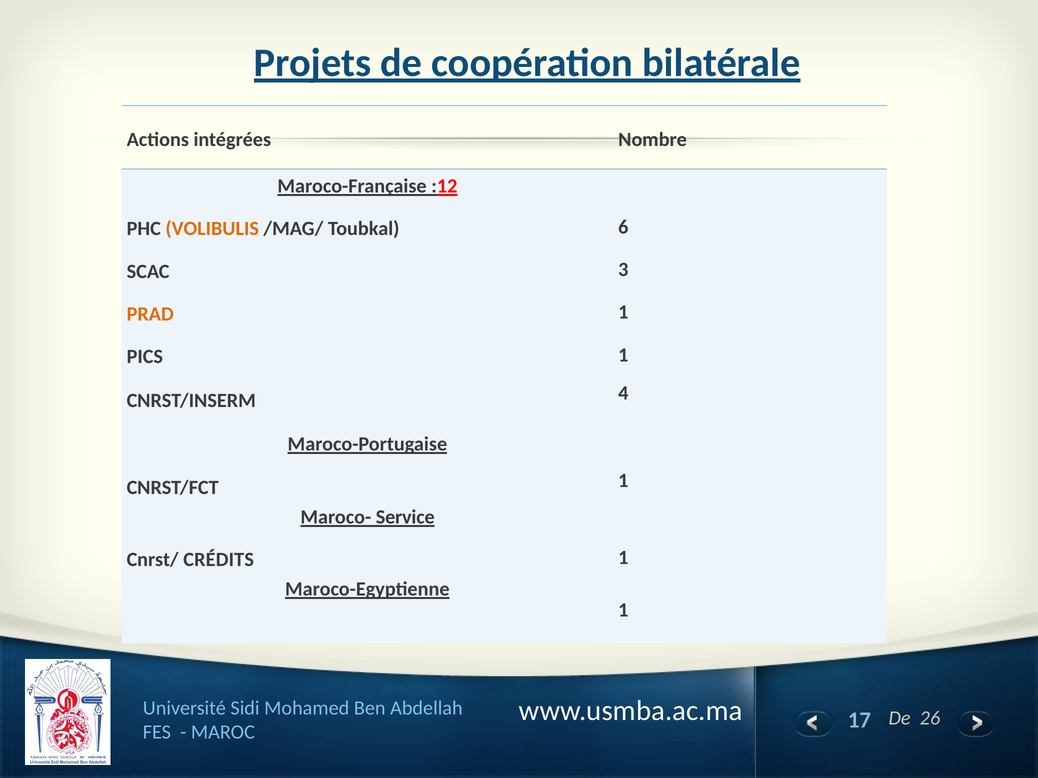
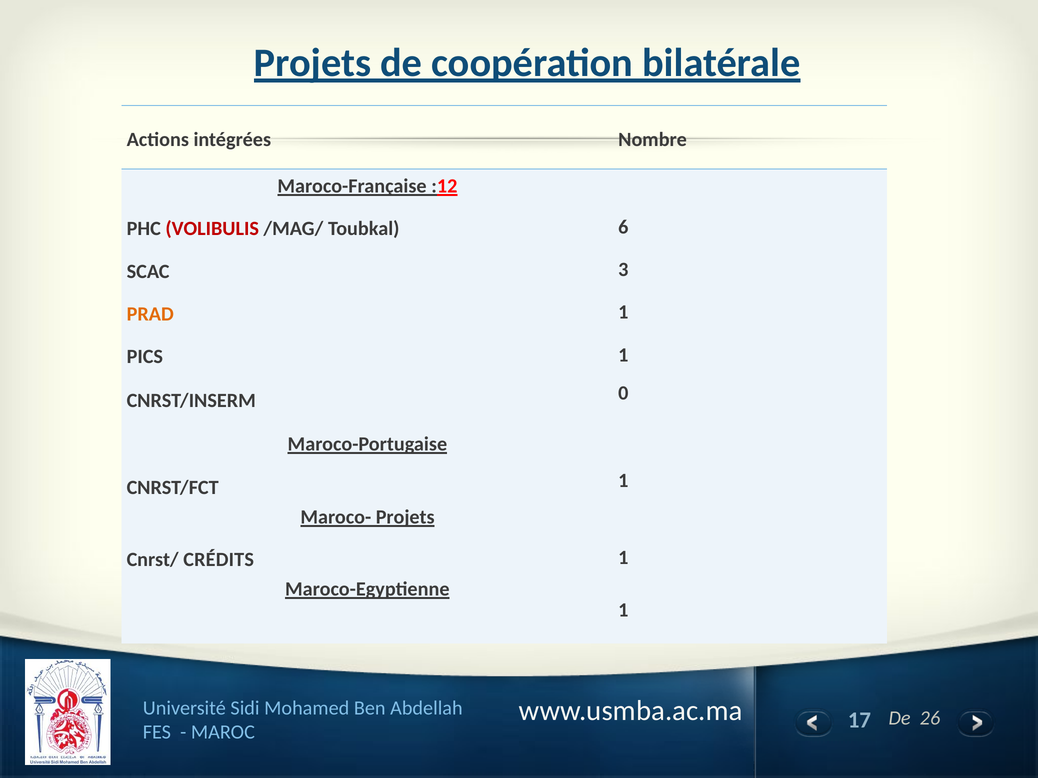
VOLIBULIS colour: orange -> red (212, 229)
4: 4 -> 0 (623, 393)
Maroco- Service: Service -> Projets (405, 517)
